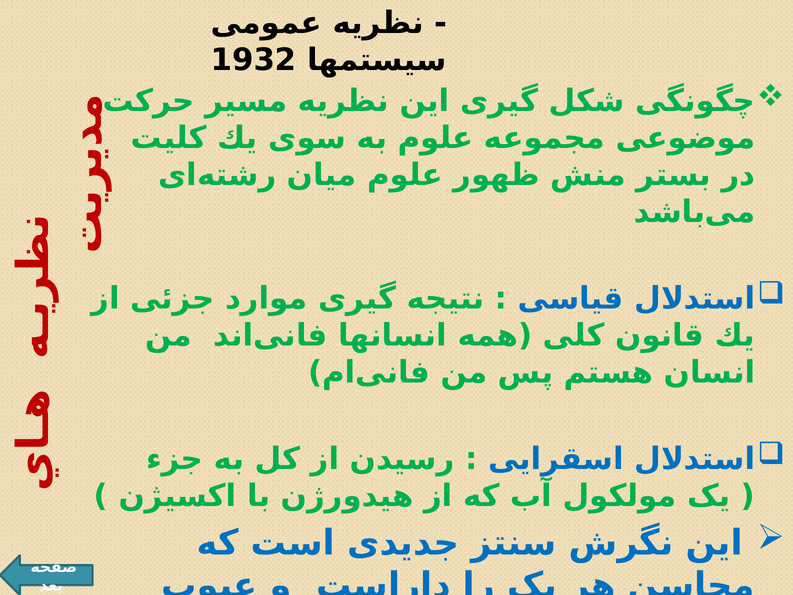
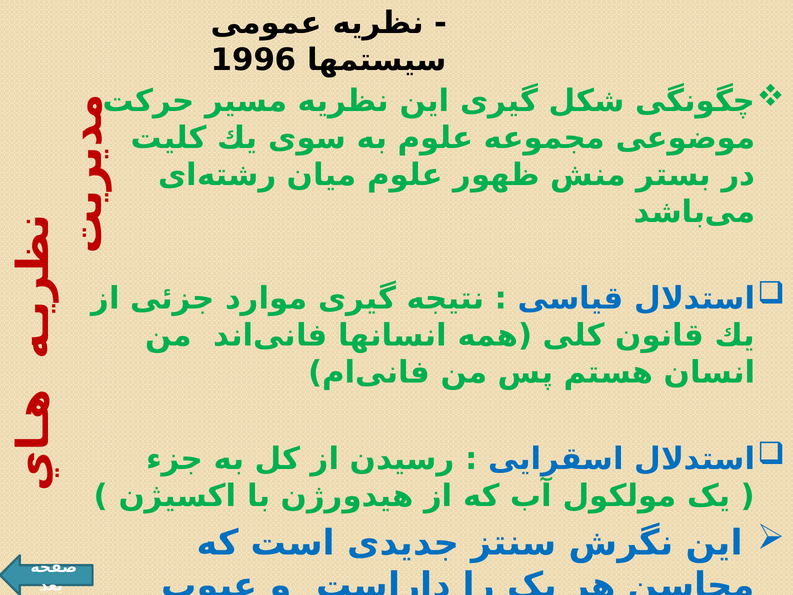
1932: 1932 -> 1996 (254, 60)
